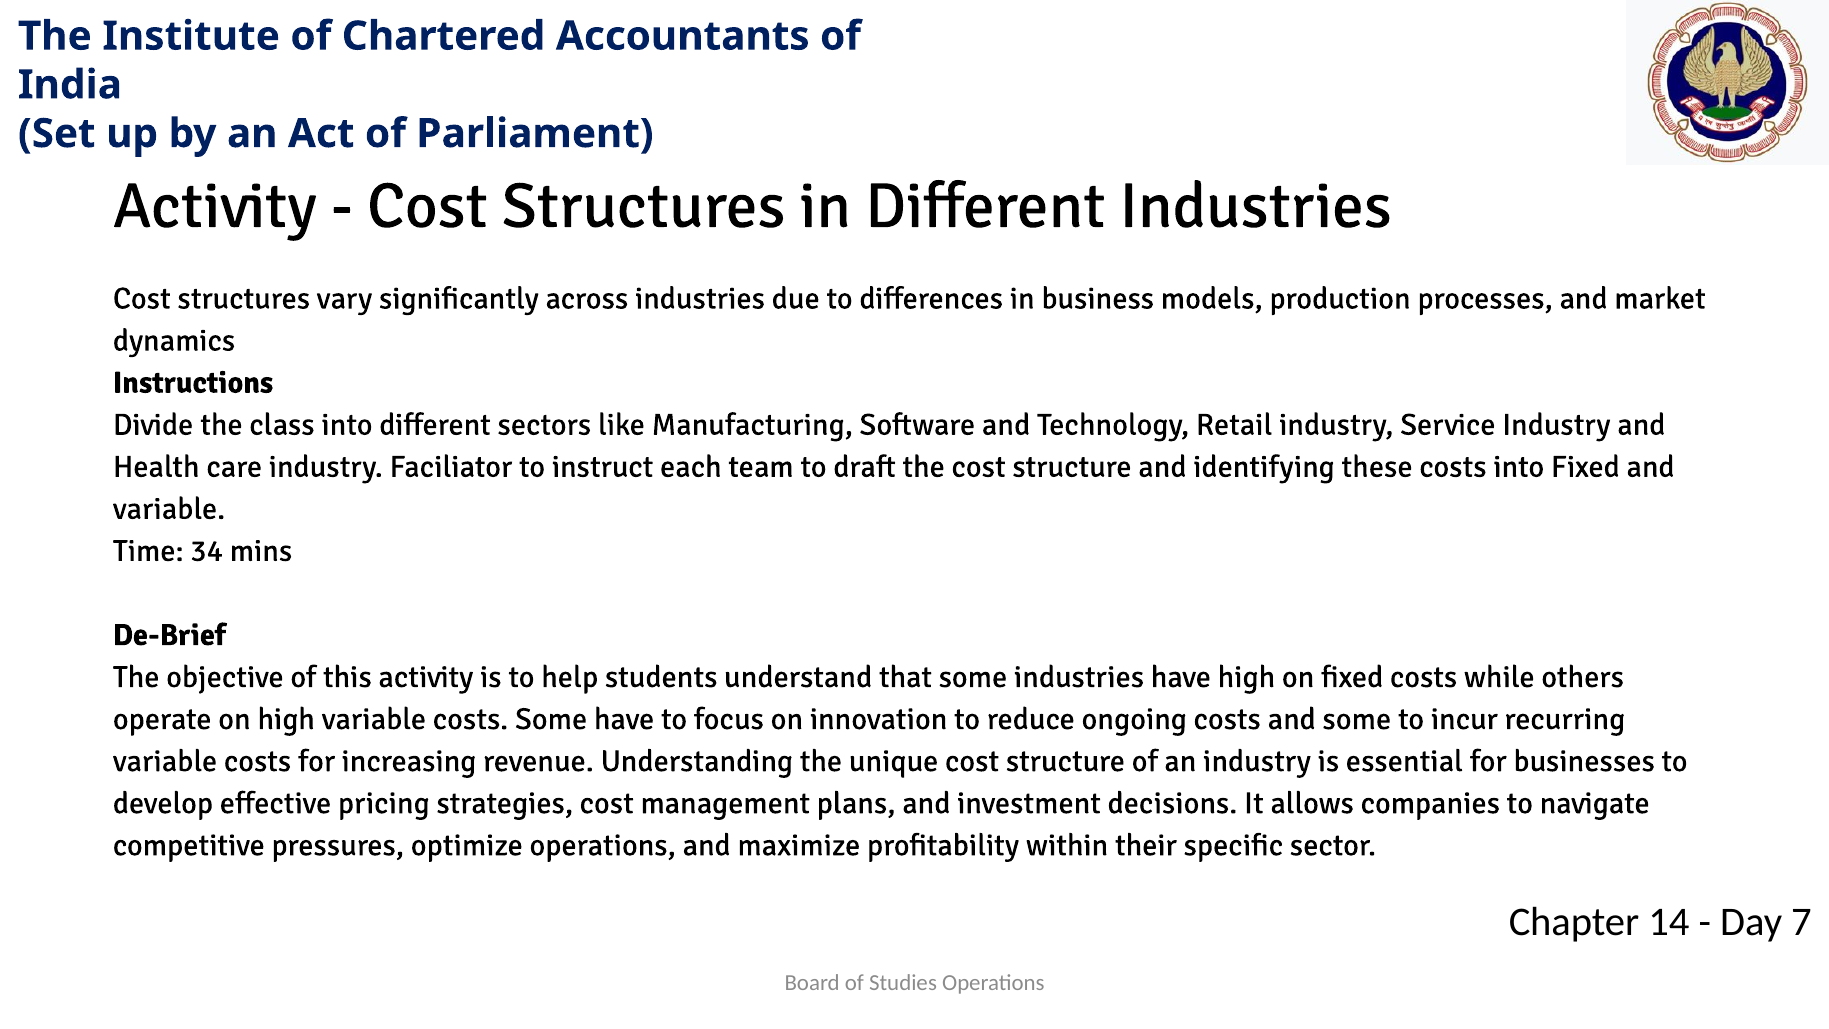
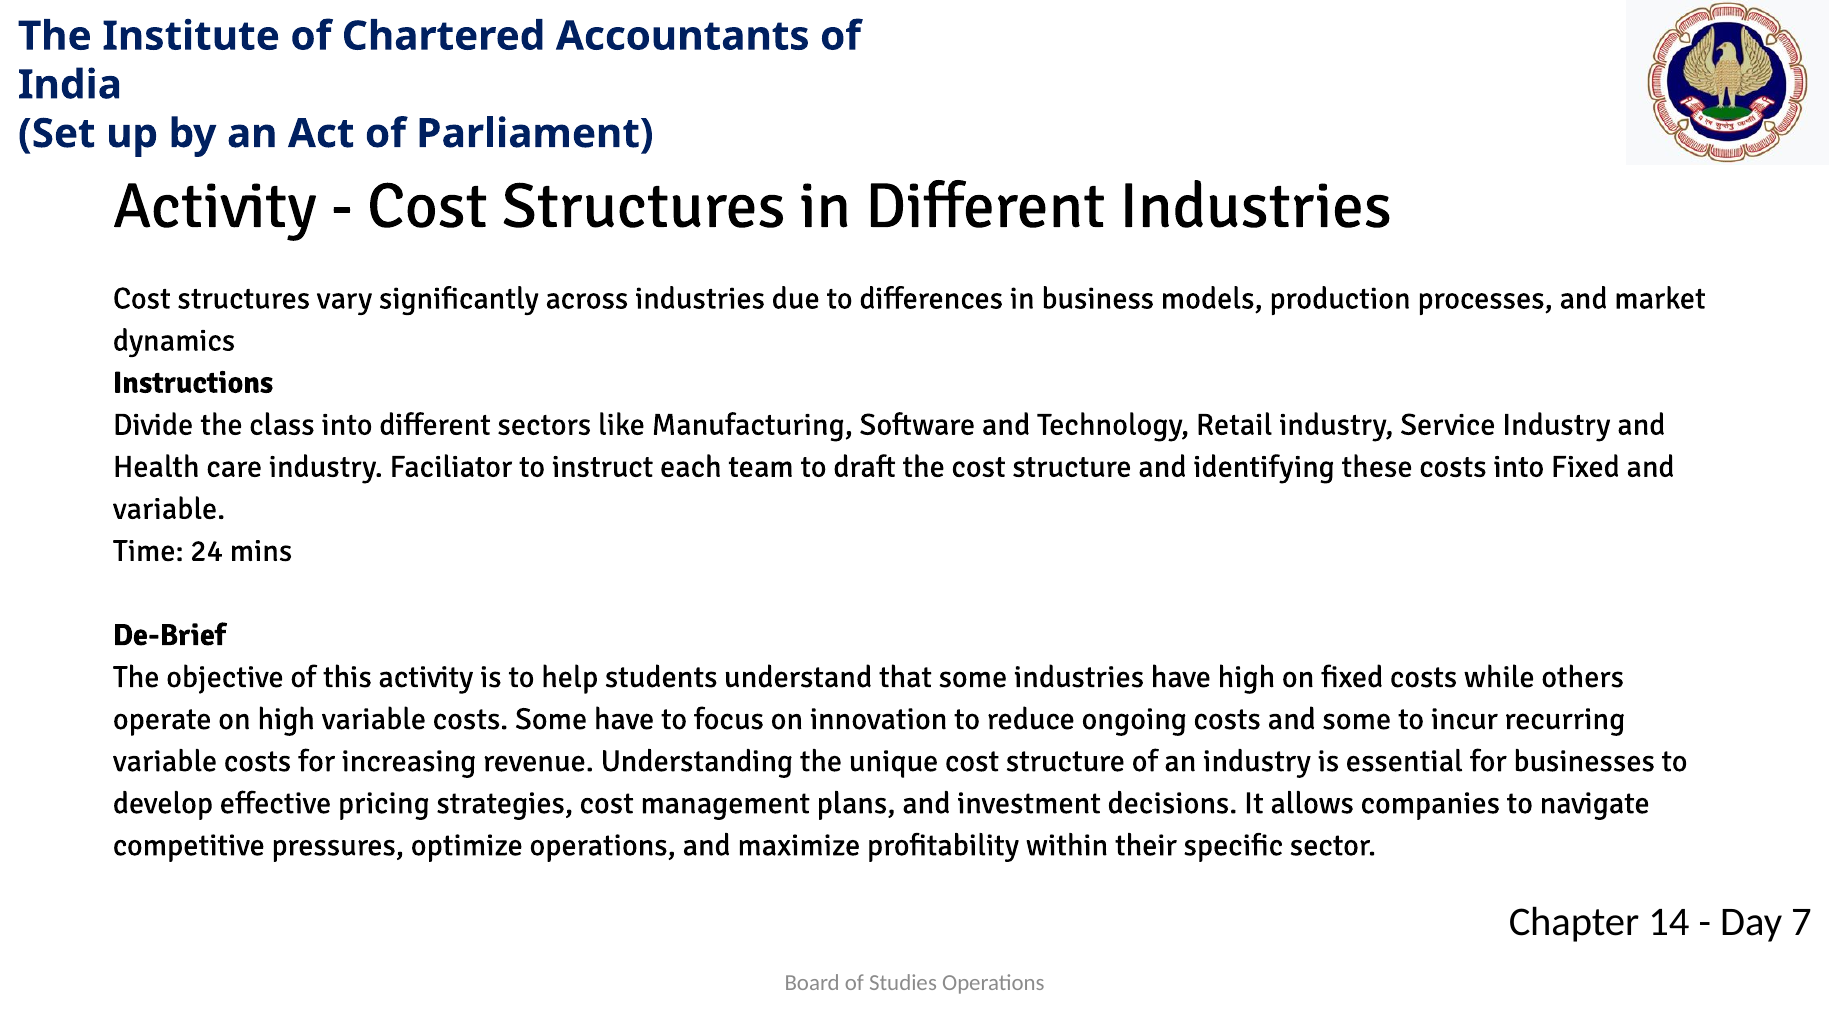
34: 34 -> 24 (207, 551)
